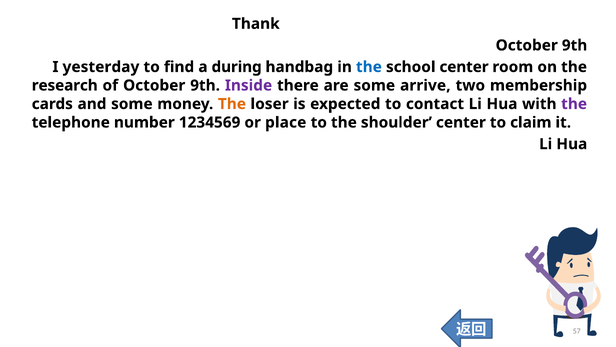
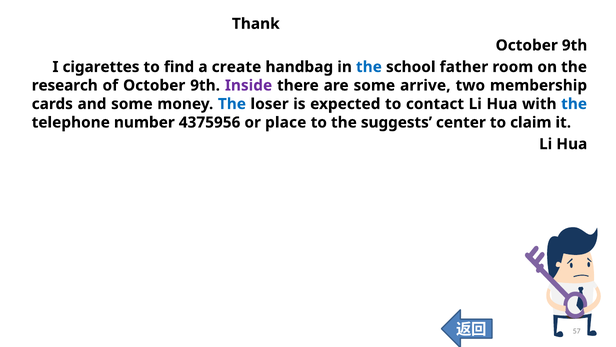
yesterday: yesterday -> cigarettes (101, 67)
during: during -> create (236, 67)
school center: center -> father (464, 67)
The colour: orange -> blue (232, 104)
the colour: purple -> blue (574, 104)
1234569: 1234569 -> 4375956 (210, 122)
shoulder: shoulder -> suggests (396, 122)
